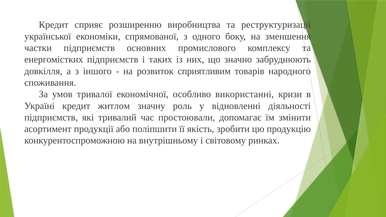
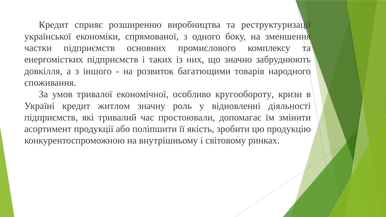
сприятливим: сприятливим -> багатющими (204, 71)
використанні: використанні -> кругообороту (245, 94)
